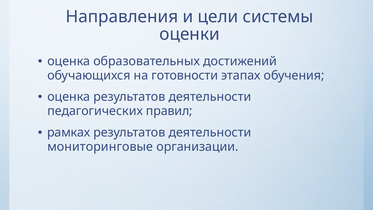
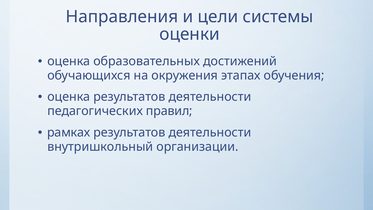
готовности: готовности -> окружения (185, 75)
мониторинговые: мониторинговые -> внутришкольный (100, 147)
